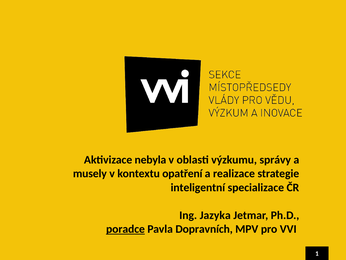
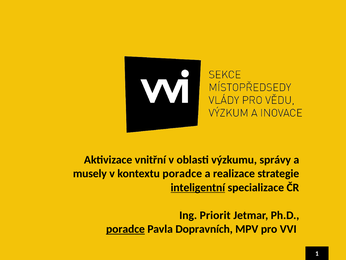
nebyla: nebyla -> vnitřní (150, 159)
kontextu opatření: opatření -> poradce (182, 173)
inteligentní underline: none -> present (198, 187)
Jazyka: Jazyka -> Priorit (215, 215)
